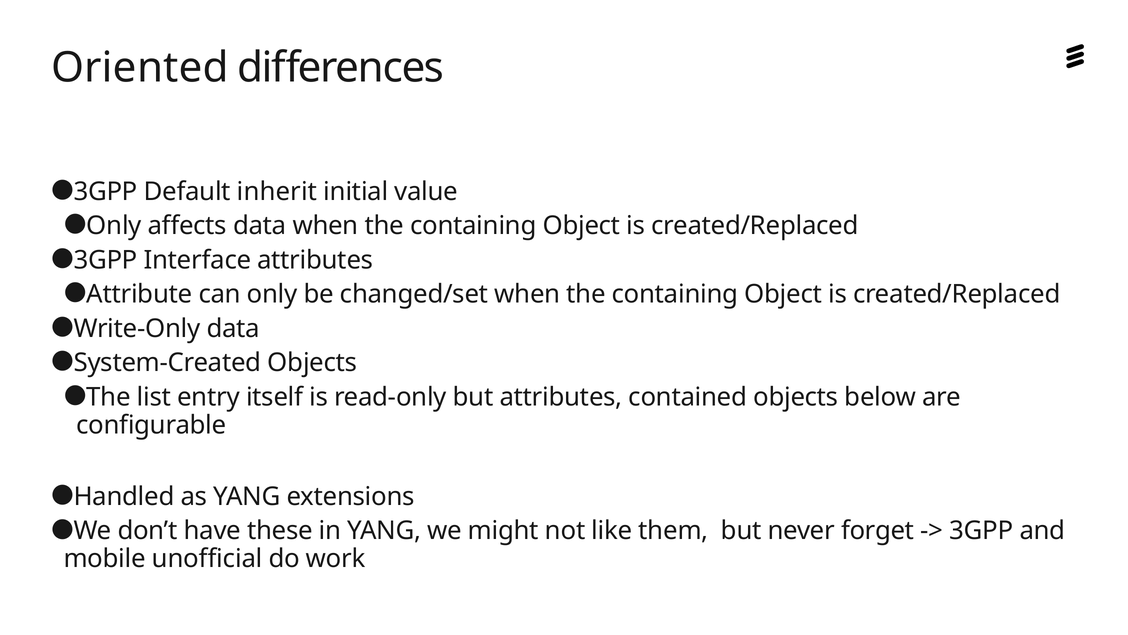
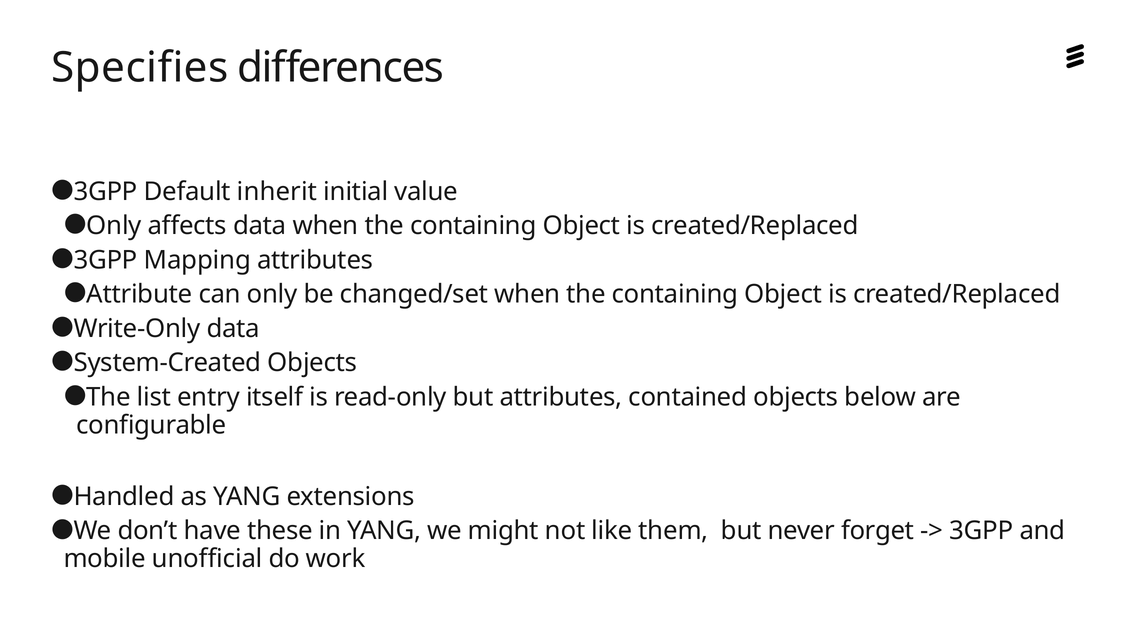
Oriented: Oriented -> Specifies (140, 68)
Interface: Interface -> Mapping (197, 260)
